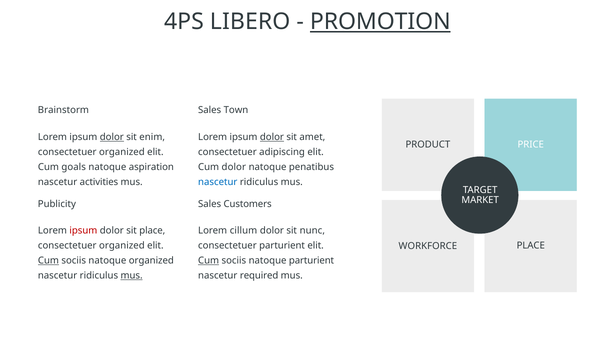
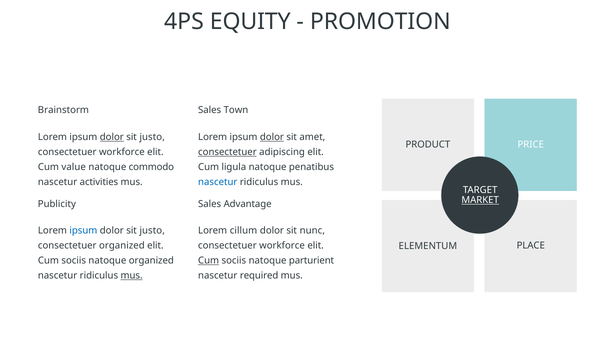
LIBERO: LIBERO -> EQUITY (250, 22)
PROMOTION underline: present -> none (380, 22)
enim: enim -> justo (152, 137)
organized: organized -> workforce (122, 152)
consectetuer underline: none -> present (227, 152)
goals: goals -> value (74, 167)
aspiration: aspiration -> commodo (151, 167)
Cum dolor: dolor -> ligula (234, 167)
MARKET underline: none -> present (480, 200)
Customers: Customers -> Advantage (248, 204)
ipsum colour: red -> blue (83, 231)
place: place -> justo (152, 231)
parturient: parturient -> workforce (282, 246)
WORKFORCE: WORKFORCE -> ELEMENTUM (428, 246)
Cum underline: present -> none (48, 261)
